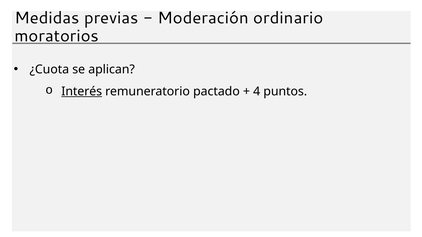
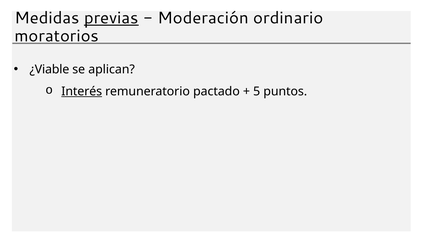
previas underline: none -> present (111, 18)
¿Cuota: ¿Cuota -> ¿Viable (49, 69)
4: 4 -> 5 (257, 92)
